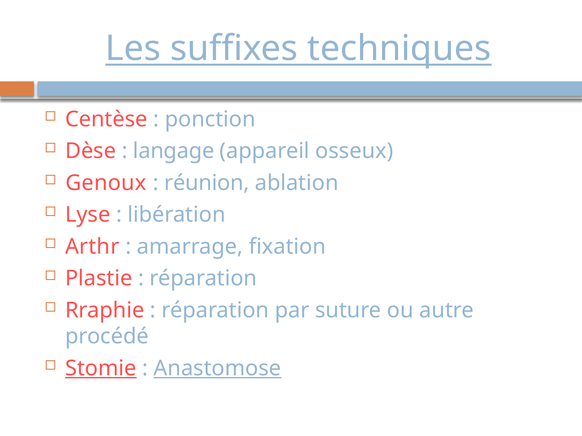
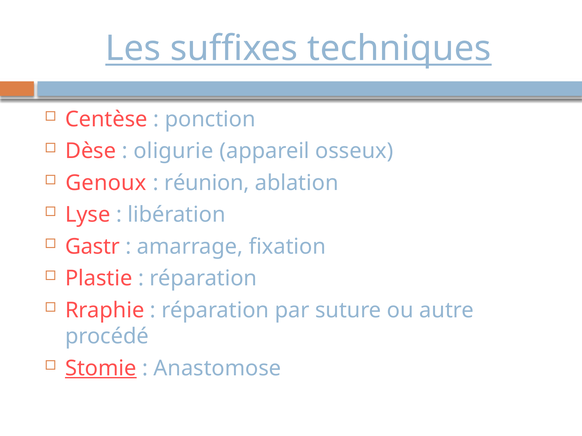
langage: langage -> oligurie (173, 151)
Arthr: Arthr -> Gastr (92, 247)
Anastomose underline: present -> none (217, 369)
